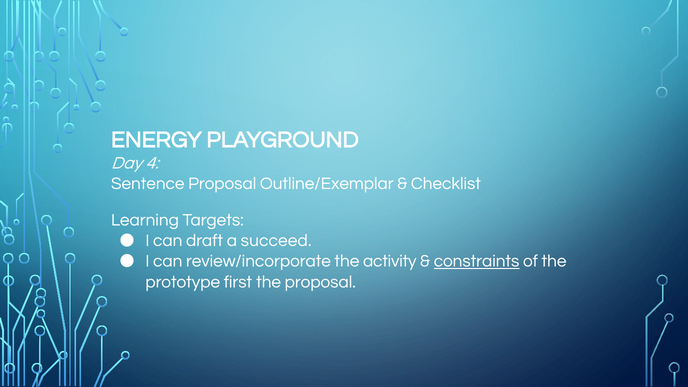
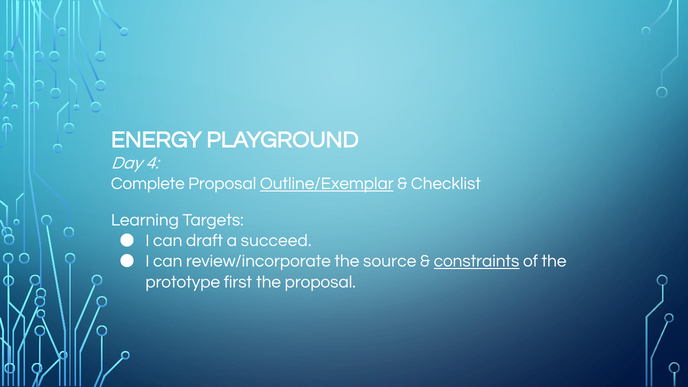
Sentence: Sentence -> Complete (148, 184)
Outline/Exemplar underline: none -> present (327, 184)
activity: activity -> source (390, 261)
